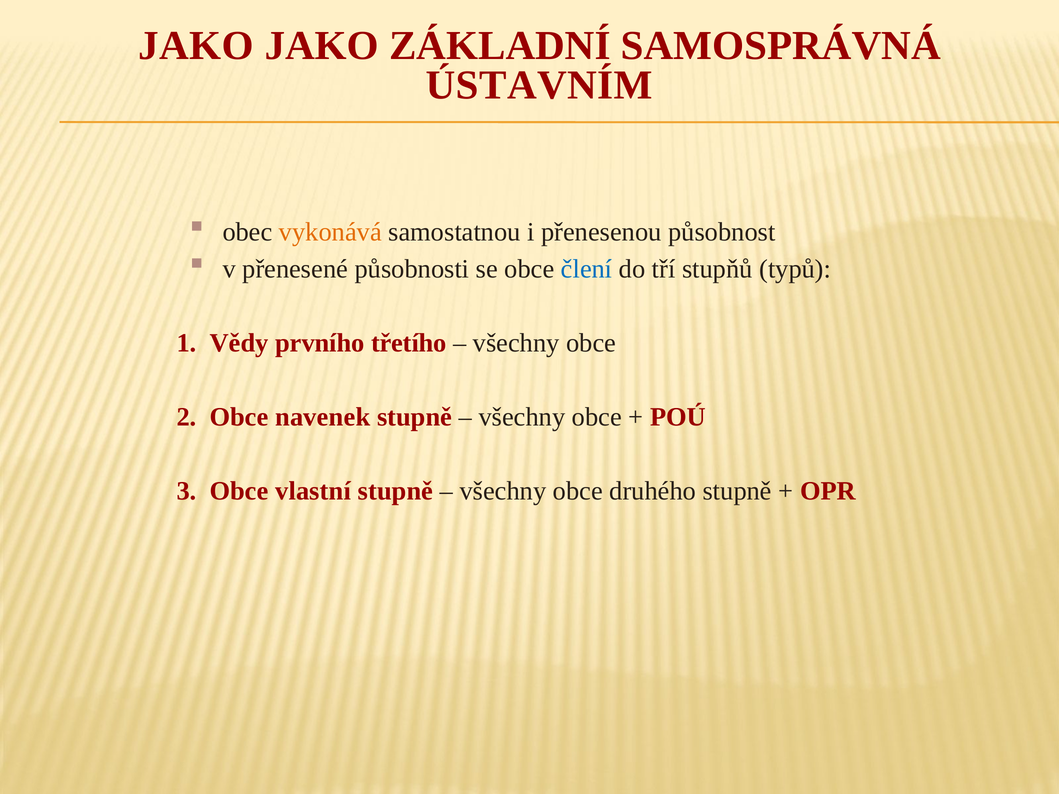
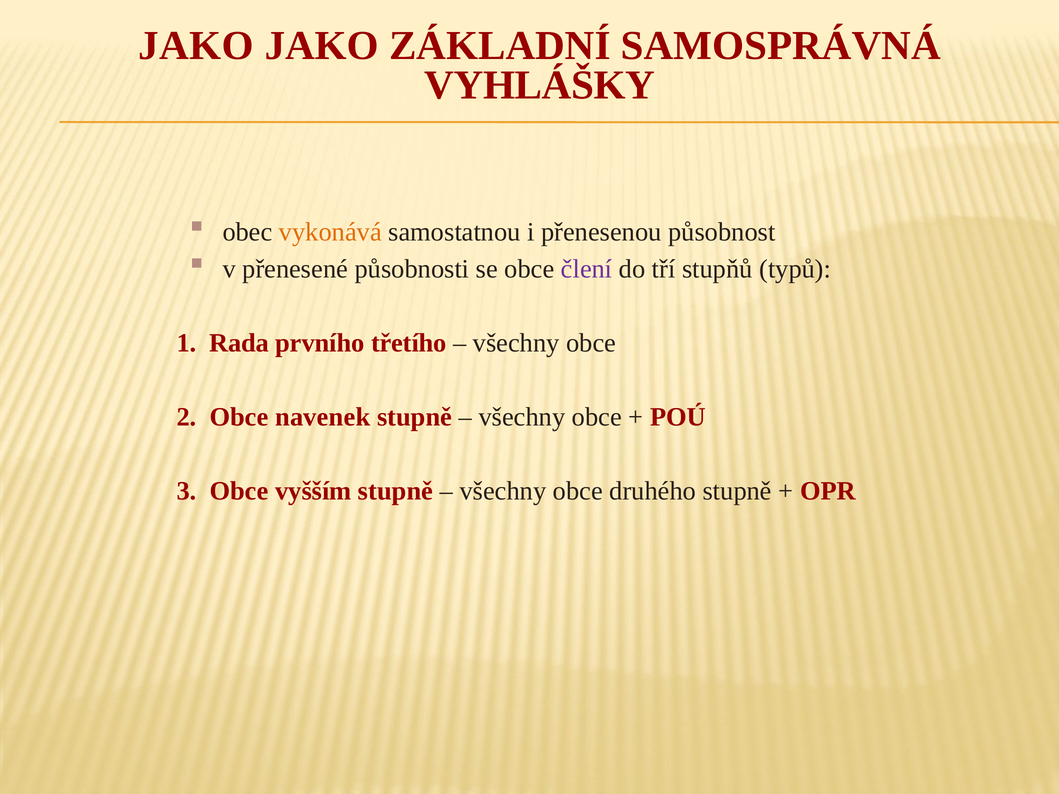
ÚSTAVNÍM: ÚSTAVNÍM -> VYHLÁŠKY (540, 85)
člení colour: blue -> purple (587, 269)
Vědy: Vědy -> Rada (239, 343)
vlastní: vlastní -> vyšším (313, 491)
